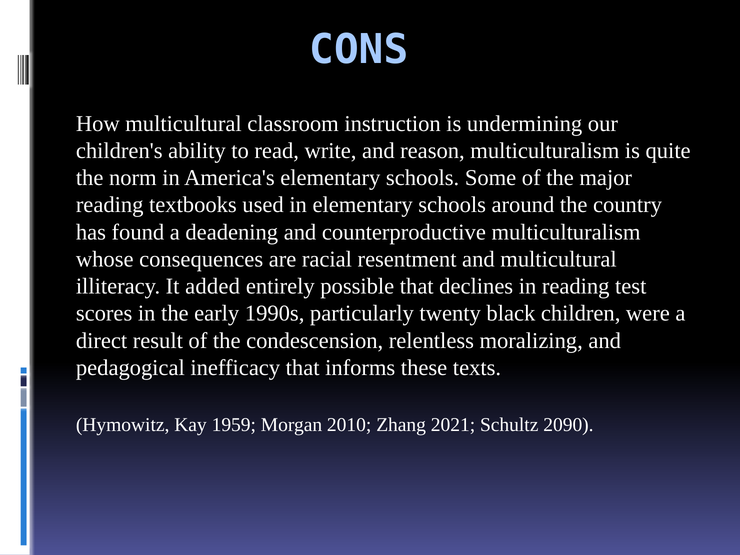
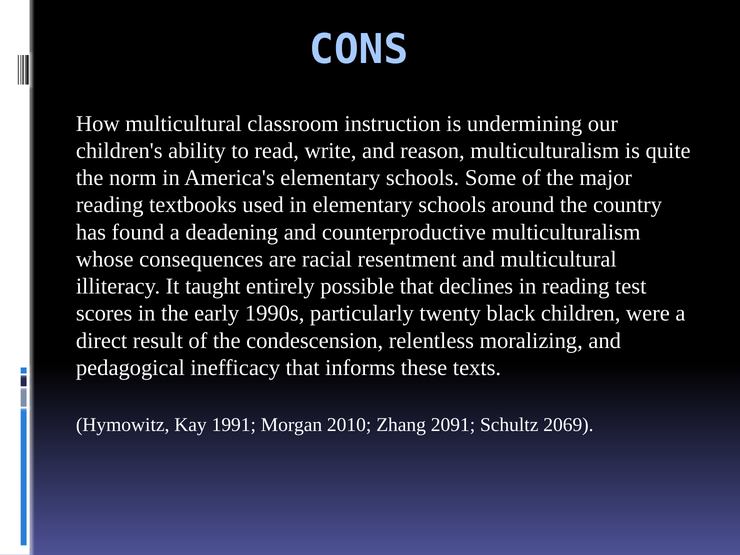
added: added -> taught (213, 286)
1959: 1959 -> 1991 (234, 425)
2021: 2021 -> 2091 (453, 425)
2090: 2090 -> 2069 (568, 425)
